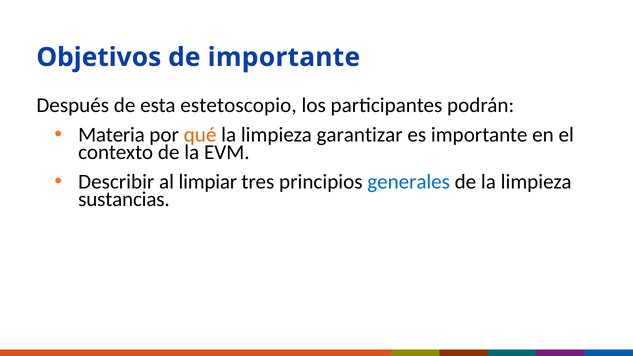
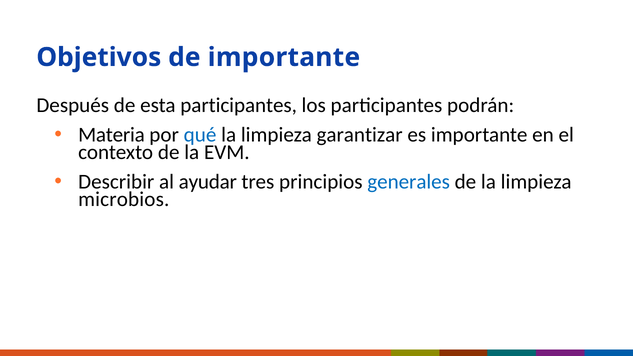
esta estetoscopio: estetoscopio -> participantes (239, 105)
qué colour: orange -> blue (200, 135)
limpiar: limpiar -> ayudar (208, 182)
sustancias: sustancias -> microbios (124, 199)
